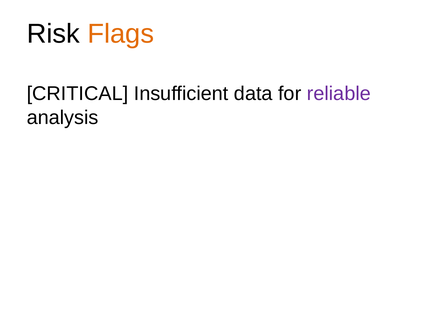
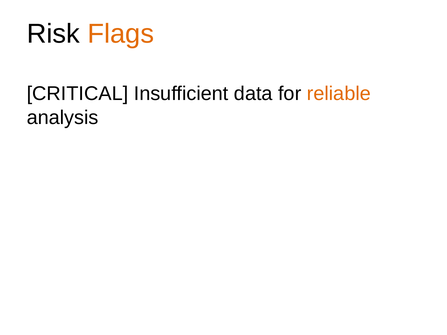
reliable colour: purple -> orange (339, 94)
